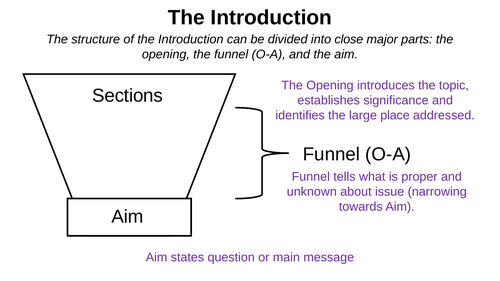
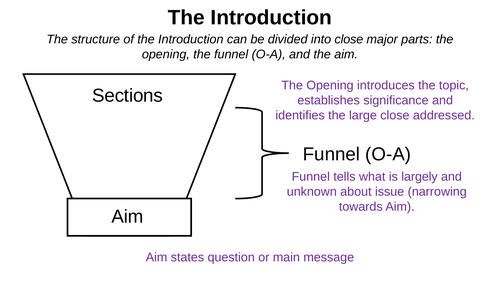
large place: place -> close (395, 115)
proper: proper -> largely (420, 177)
